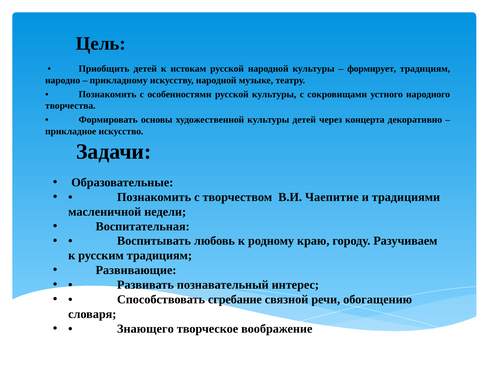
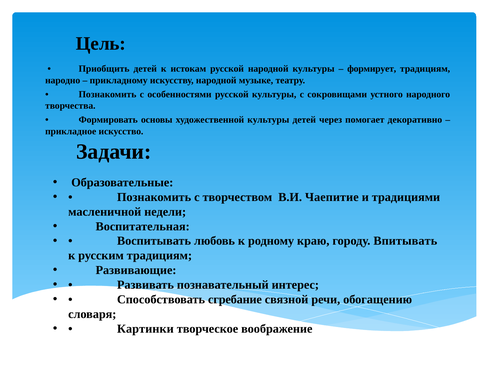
концерта: концерта -> помогает (365, 120)
Разучиваем: Разучиваем -> Впитывать (405, 241)
Знающего: Знающего -> Картинки (145, 329)
